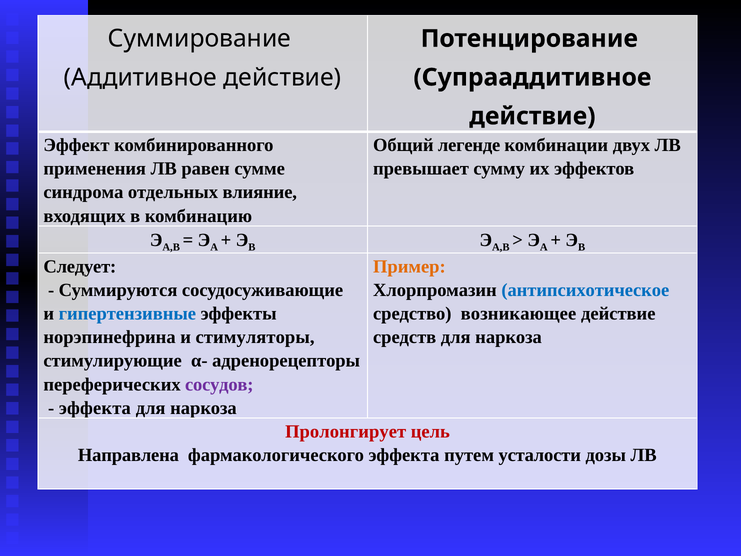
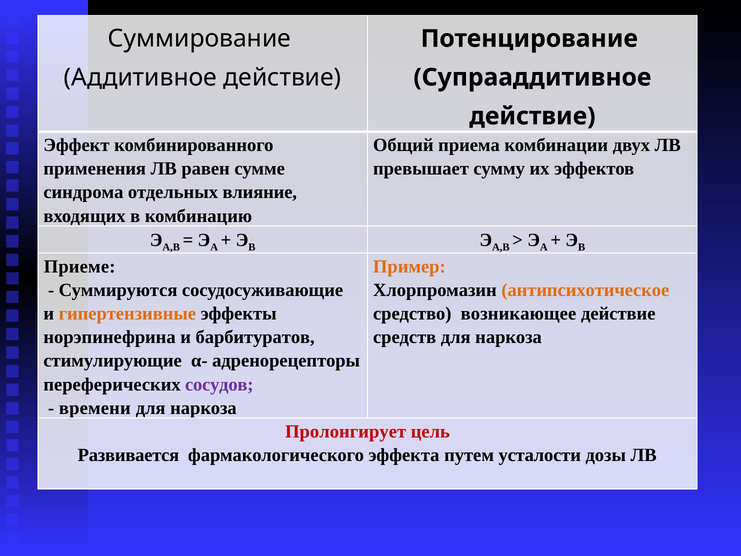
легенде: легенде -> приема (469, 145)
Следует: Следует -> Приеме (80, 266)
антипсихотическое colour: blue -> orange (585, 290)
гипертензивные colour: blue -> orange (127, 314)
стимуляторы: стимуляторы -> барбитуратов (255, 337)
эффекта: эффекта -> времени (95, 408)
Направлена: Направлена -> Развивается (128, 455)
